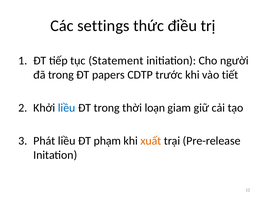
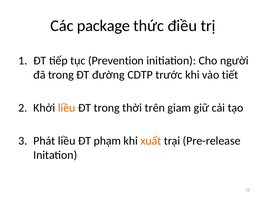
settings: settings -> package (104, 26)
Statement: Statement -> Prevention (116, 61)
papers: papers -> đường (108, 75)
liều colour: blue -> orange (67, 108)
loạn: loạn -> trên (155, 108)
